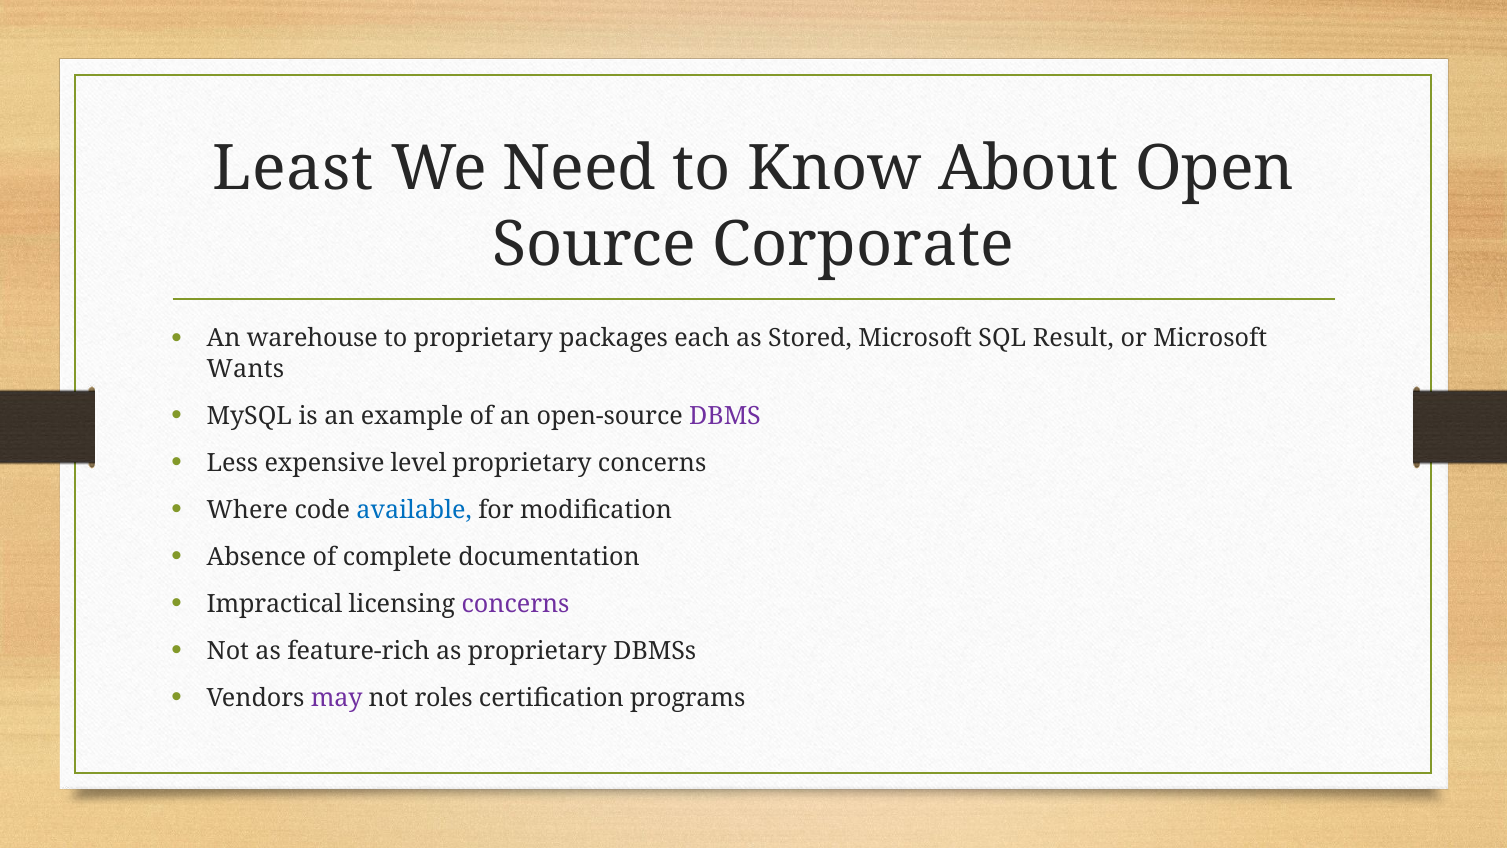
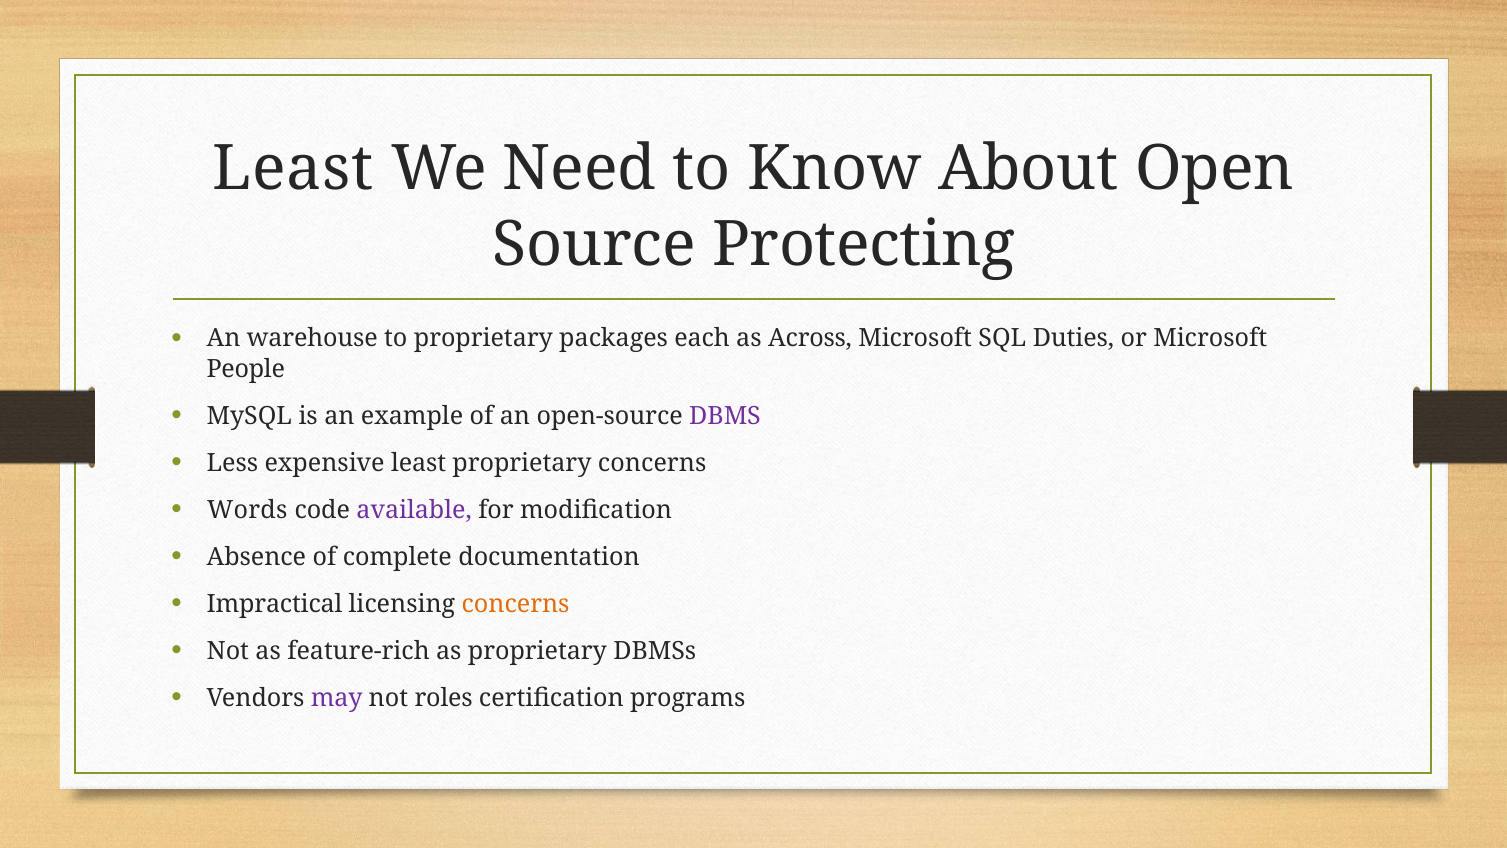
Corporate: Corporate -> Protecting (864, 244)
Stored: Stored -> Across (810, 339)
Result: Result -> Duties (1073, 339)
Wants: Wants -> People (246, 369)
expensive level: level -> least (419, 463)
Where: Where -> Words (247, 510)
available colour: blue -> purple (414, 510)
concerns colour: purple -> orange (516, 604)
